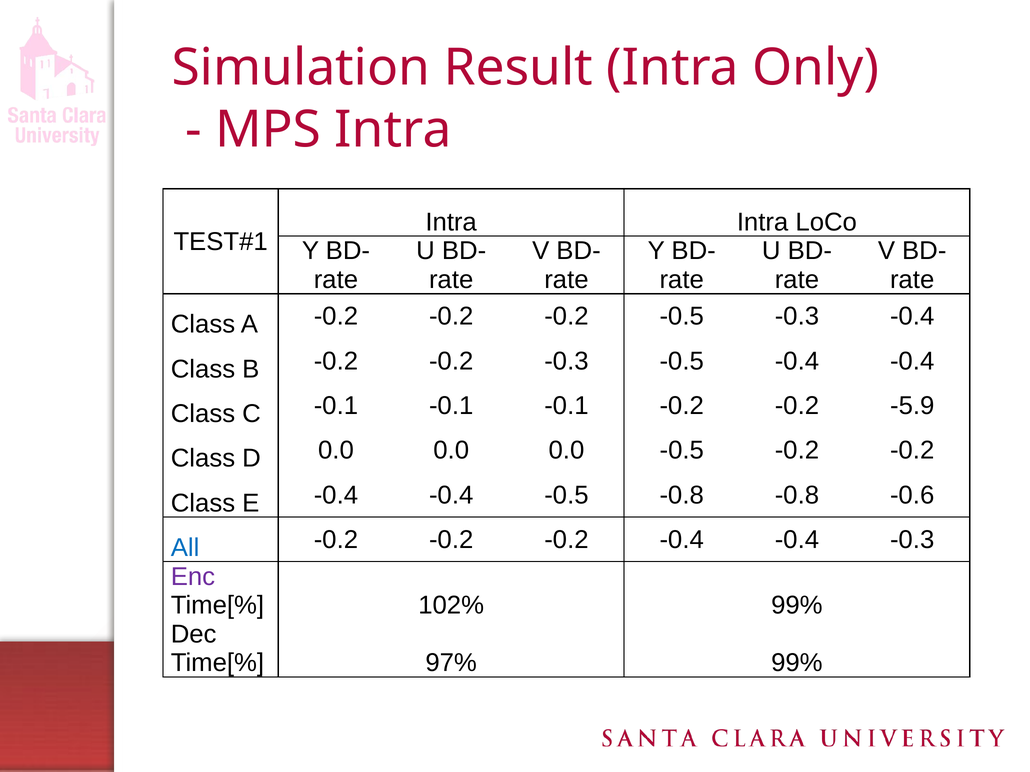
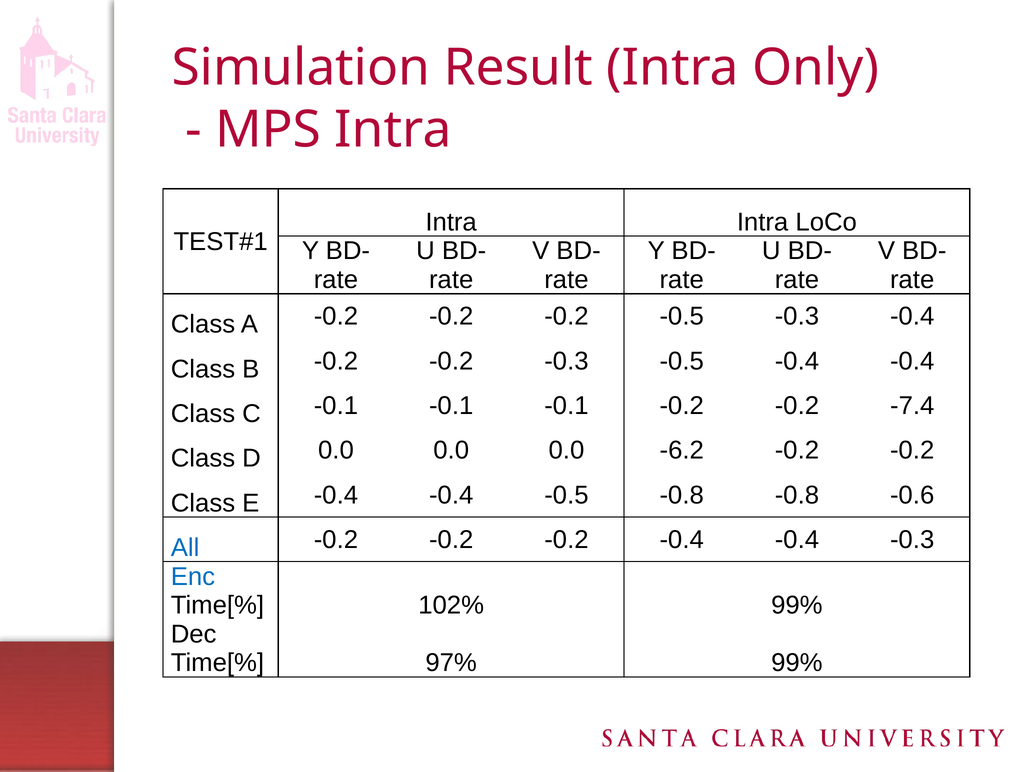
-5.9: -5.9 -> -7.4 (912, 406)
0.0 -0.5: -0.5 -> -6.2 (682, 451)
Enc colour: purple -> blue (193, 577)
